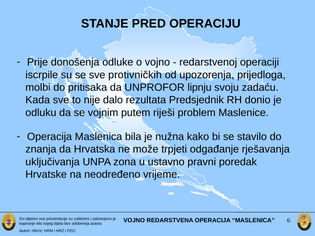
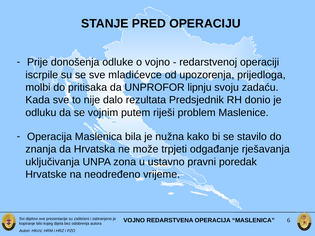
protivničkih: protivničkih -> mladićevce (135, 75)
